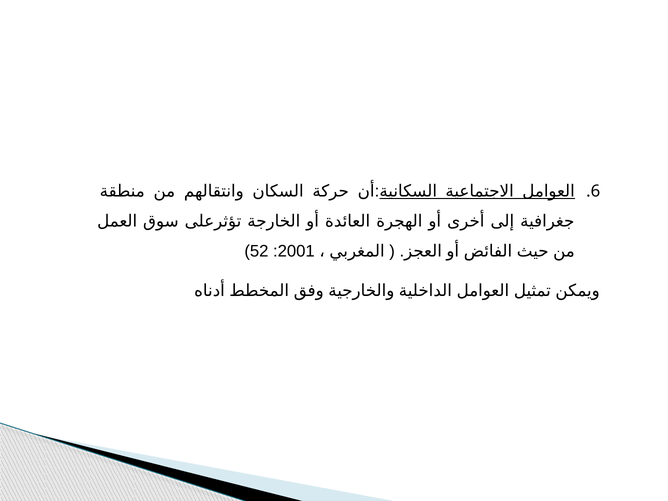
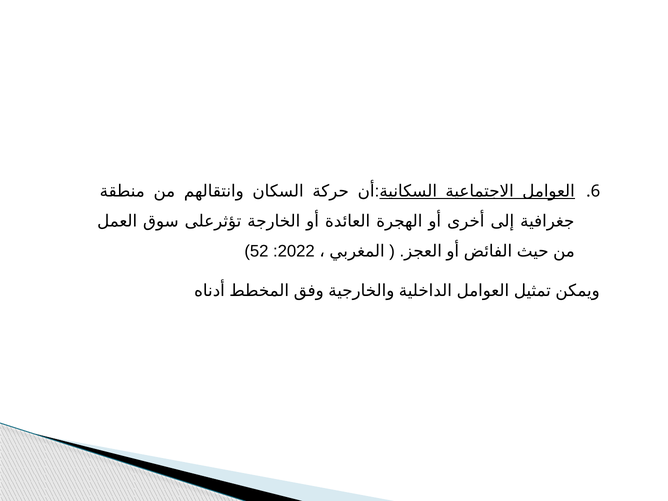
2001: 2001 -> 2022 (296, 251)
